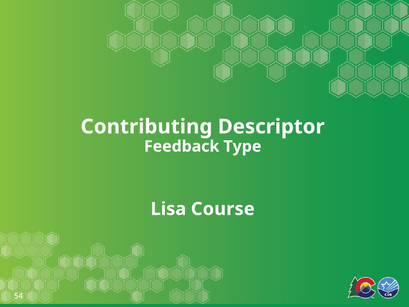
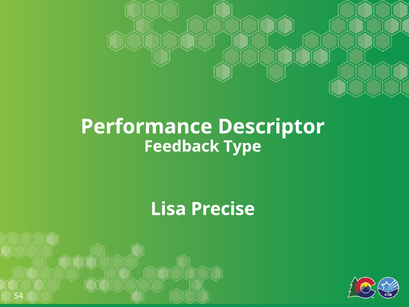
Contributing: Contributing -> Performance (147, 127)
Course: Course -> Precise (223, 209)
